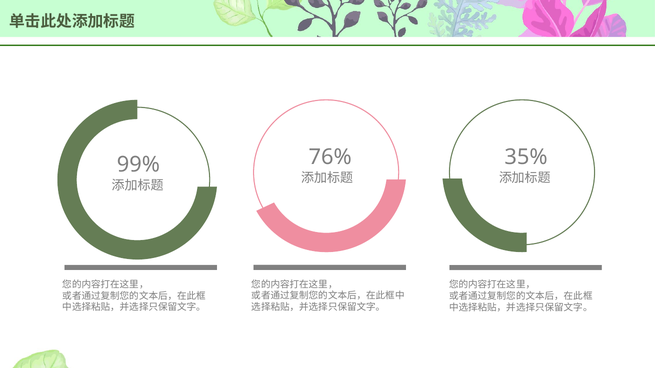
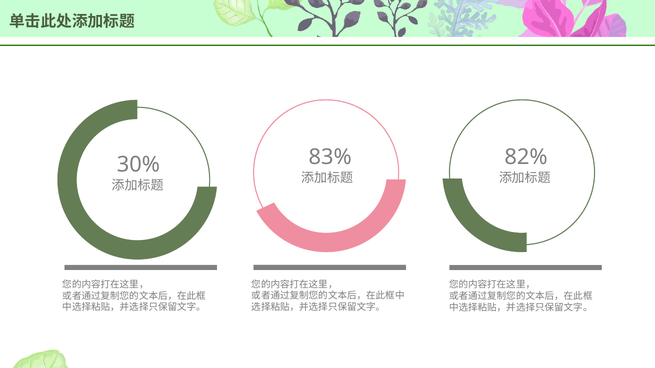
76%: 76% -> 83% (330, 157)
35%: 35% -> 82% (526, 157)
99%: 99% -> 30% (138, 165)
